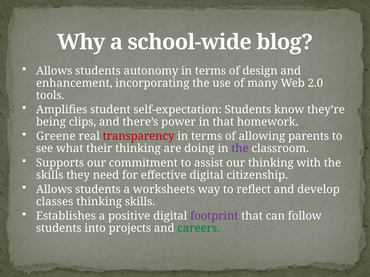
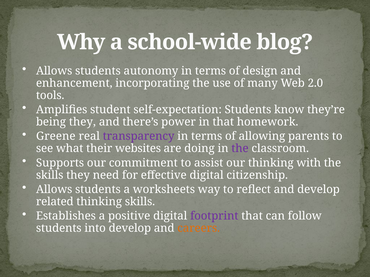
being clips: clips -> they (82, 122)
transparency colour: red -> purple (139, 137)
their thinking: thinking -> websites (138, 149)
classes: classes -> related (55, 202)
into projects: projects -> develop (130, 229)
careers colour: green -> orange (199, 229)
